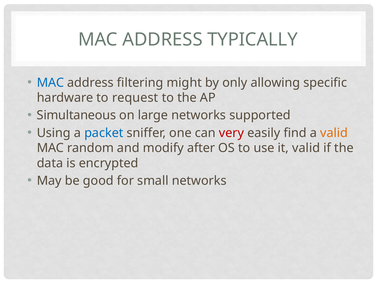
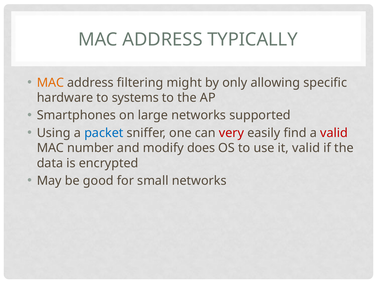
MAC colour: blue -> orange (50, 83)
request: request -> systems (135, 98)
Simultaneous: Simultaneous -> Smartphones (76, 115)
valid colour: orange -> red (334, 133)
random: random -> number (90, 148)
after: after -> does (201, 148)
